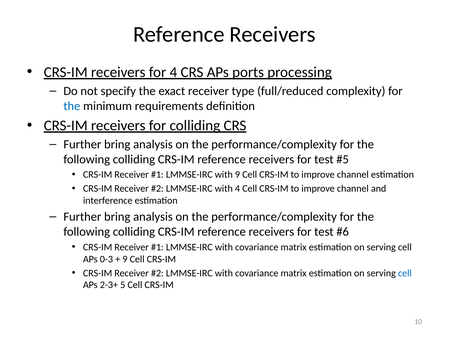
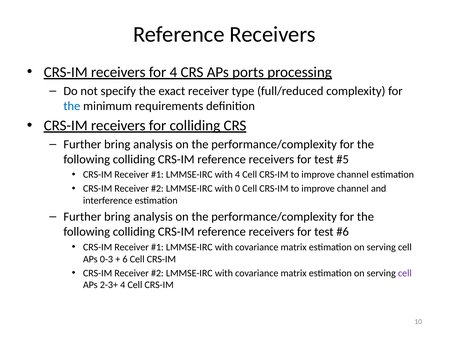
with 9: 9 -> 4 (237, 175)
with 4: 4 -> 0 (237, 189)
9: 9 -> 6 (125, 259)
cell colour: blue -> purple (405, 273)
2-3+ 5: 5 -> 4 (123, 285)
